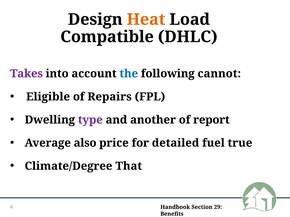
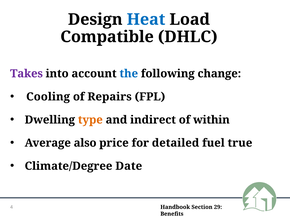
Heat colour: orange -> blue (146, 20)
cannot: cannot -> change (219, 74)
Eligible: Eligible -> Cooling (48, 97)
type colour: purple -> orange (90, 120)
another: another -> indirect (153, 120)
report: report -> within (211, 120)
That: That -> Date (129, 166)
